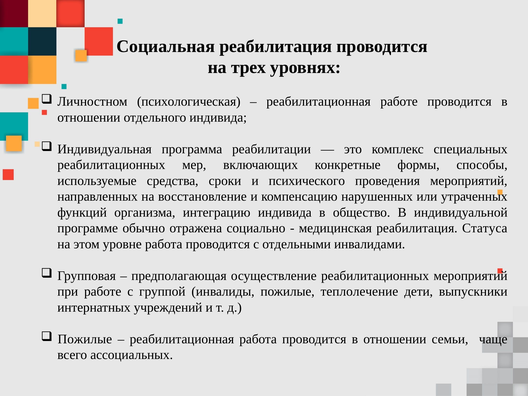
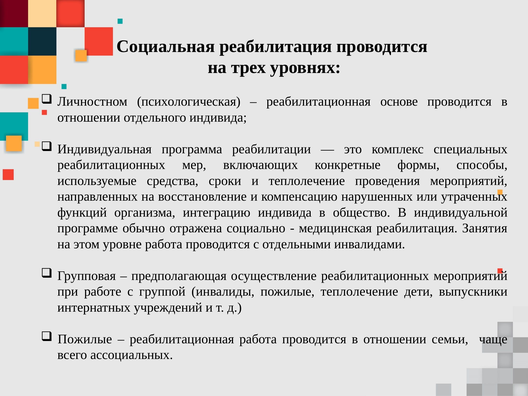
реабилитационная работе: работе -> основе (399, 101)
и психического: психического -> теплолечение (307, 181)
Статуса: Статуса -> Занятия (485, 228)
